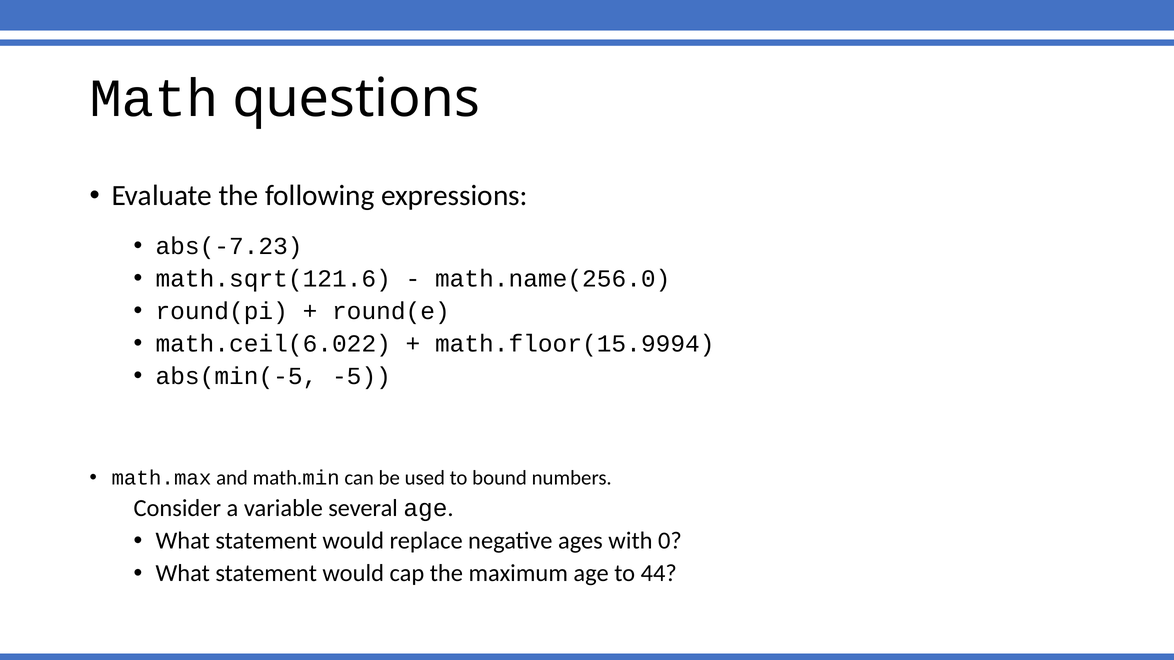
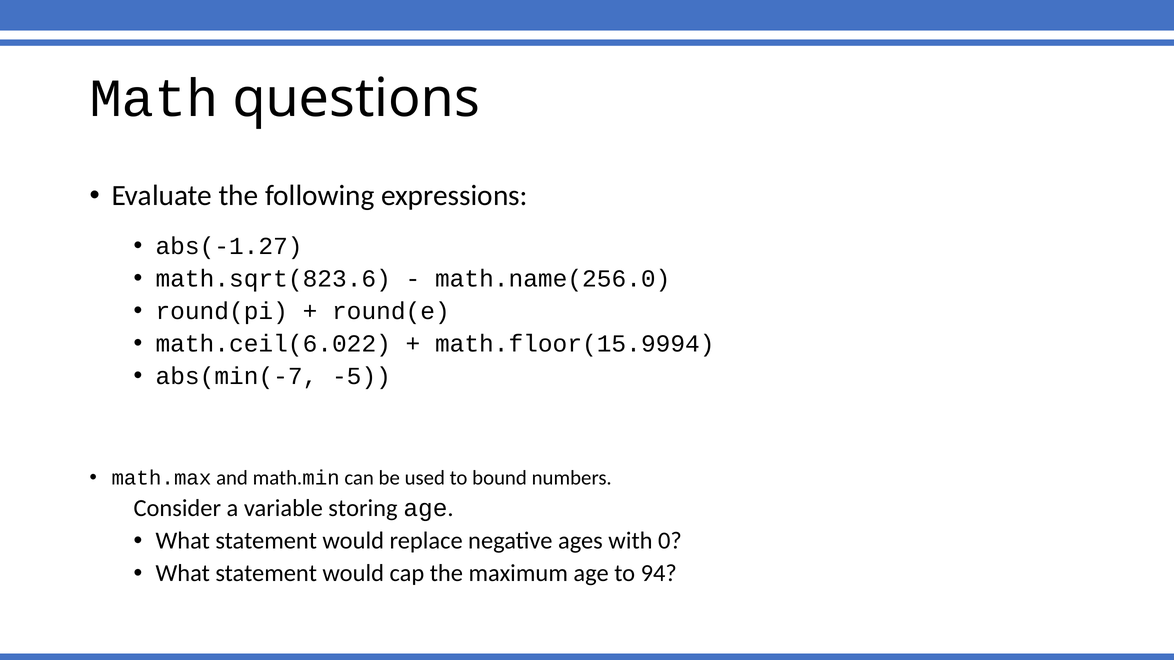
abs(-7.23: abs(-7.23 -> abs(-1.27 (229, 246)
math.sqrt(121.6: math.sqrt(121.6 -> math.sqrt(823.6 (273, 279)
abs(min(-5: abs(min(-5 -> abs(min(-7 (236, 376)
several: several -> storing (363, 509)
44: 44 -> 94 (659, 574)
